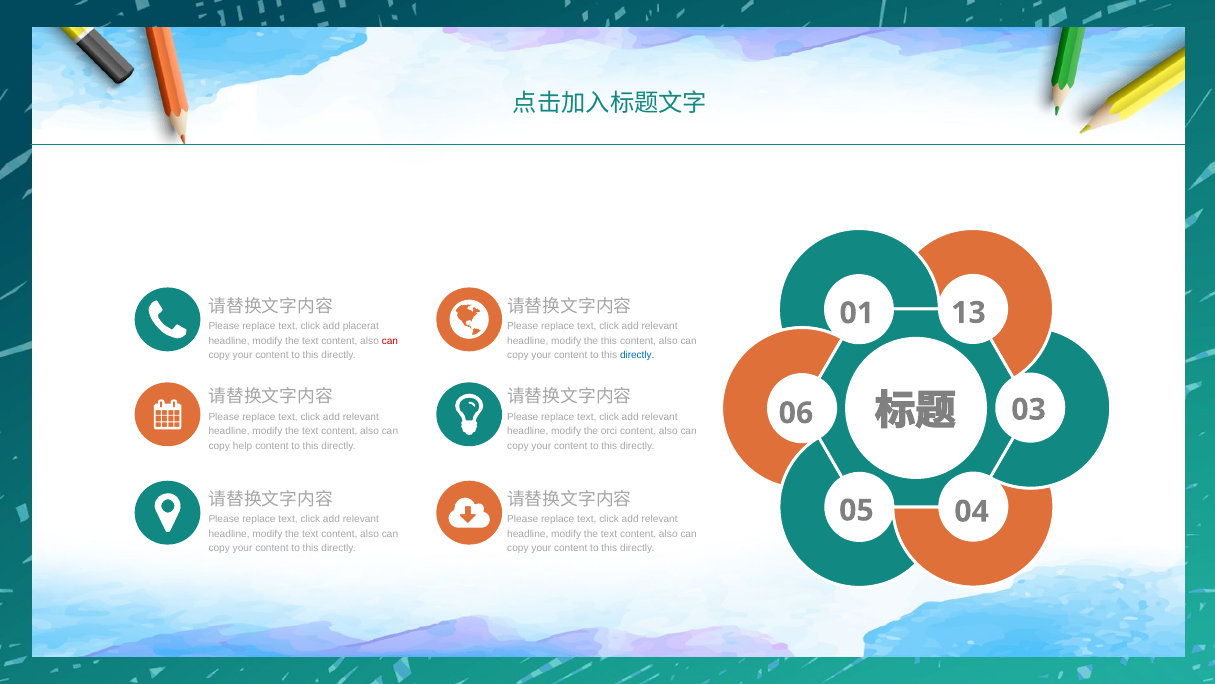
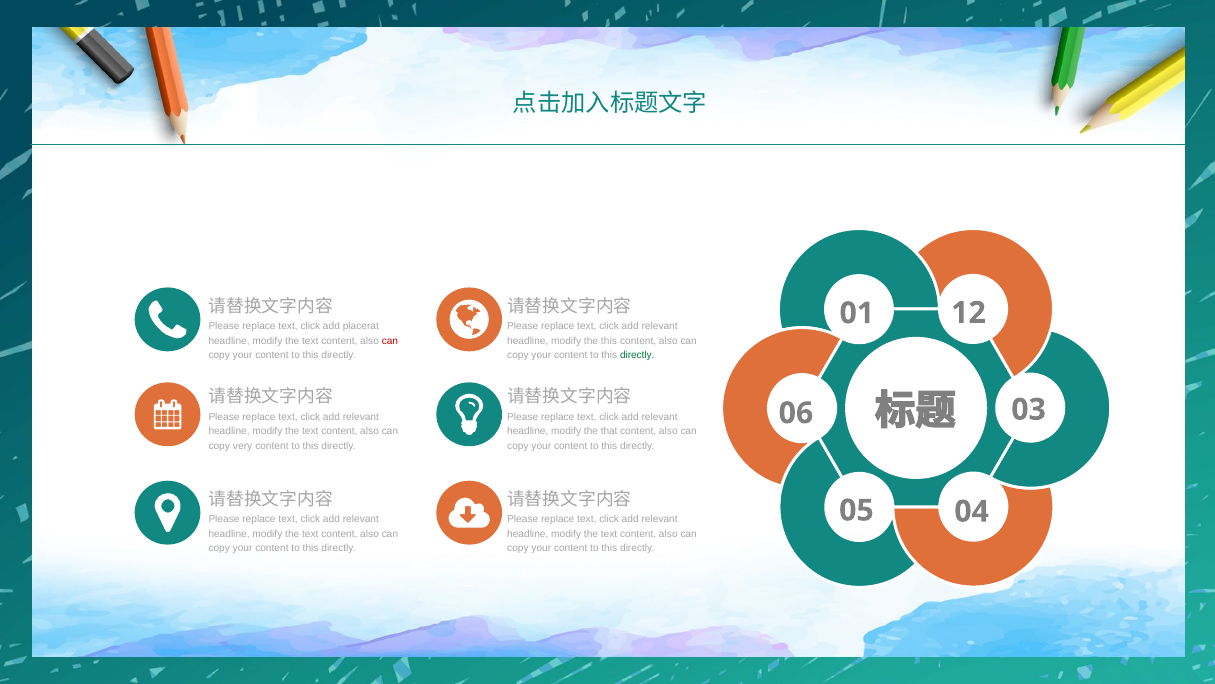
13: 13 -> 12 (969, 313)
directly colour: blue -> green (637, 355)
orci: orci -> that (609, 431)
help: help -> very (243, 446)
